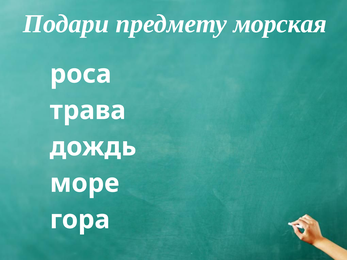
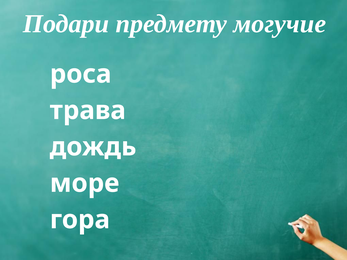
морская: морская -> могучие (280, 24)
